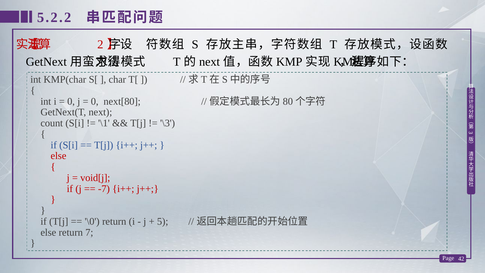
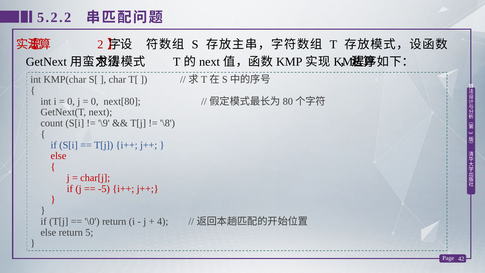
\1: \1 -> \9 (104, 123)
\3: \3 -> \8 (168, 123)
void[j: void[j -> char[j (95, 178)
-7: -7 -> -5 (104, 189)
5: 5 -> 4 (163, 221)
7: 7 -> 5 (89, 232)
